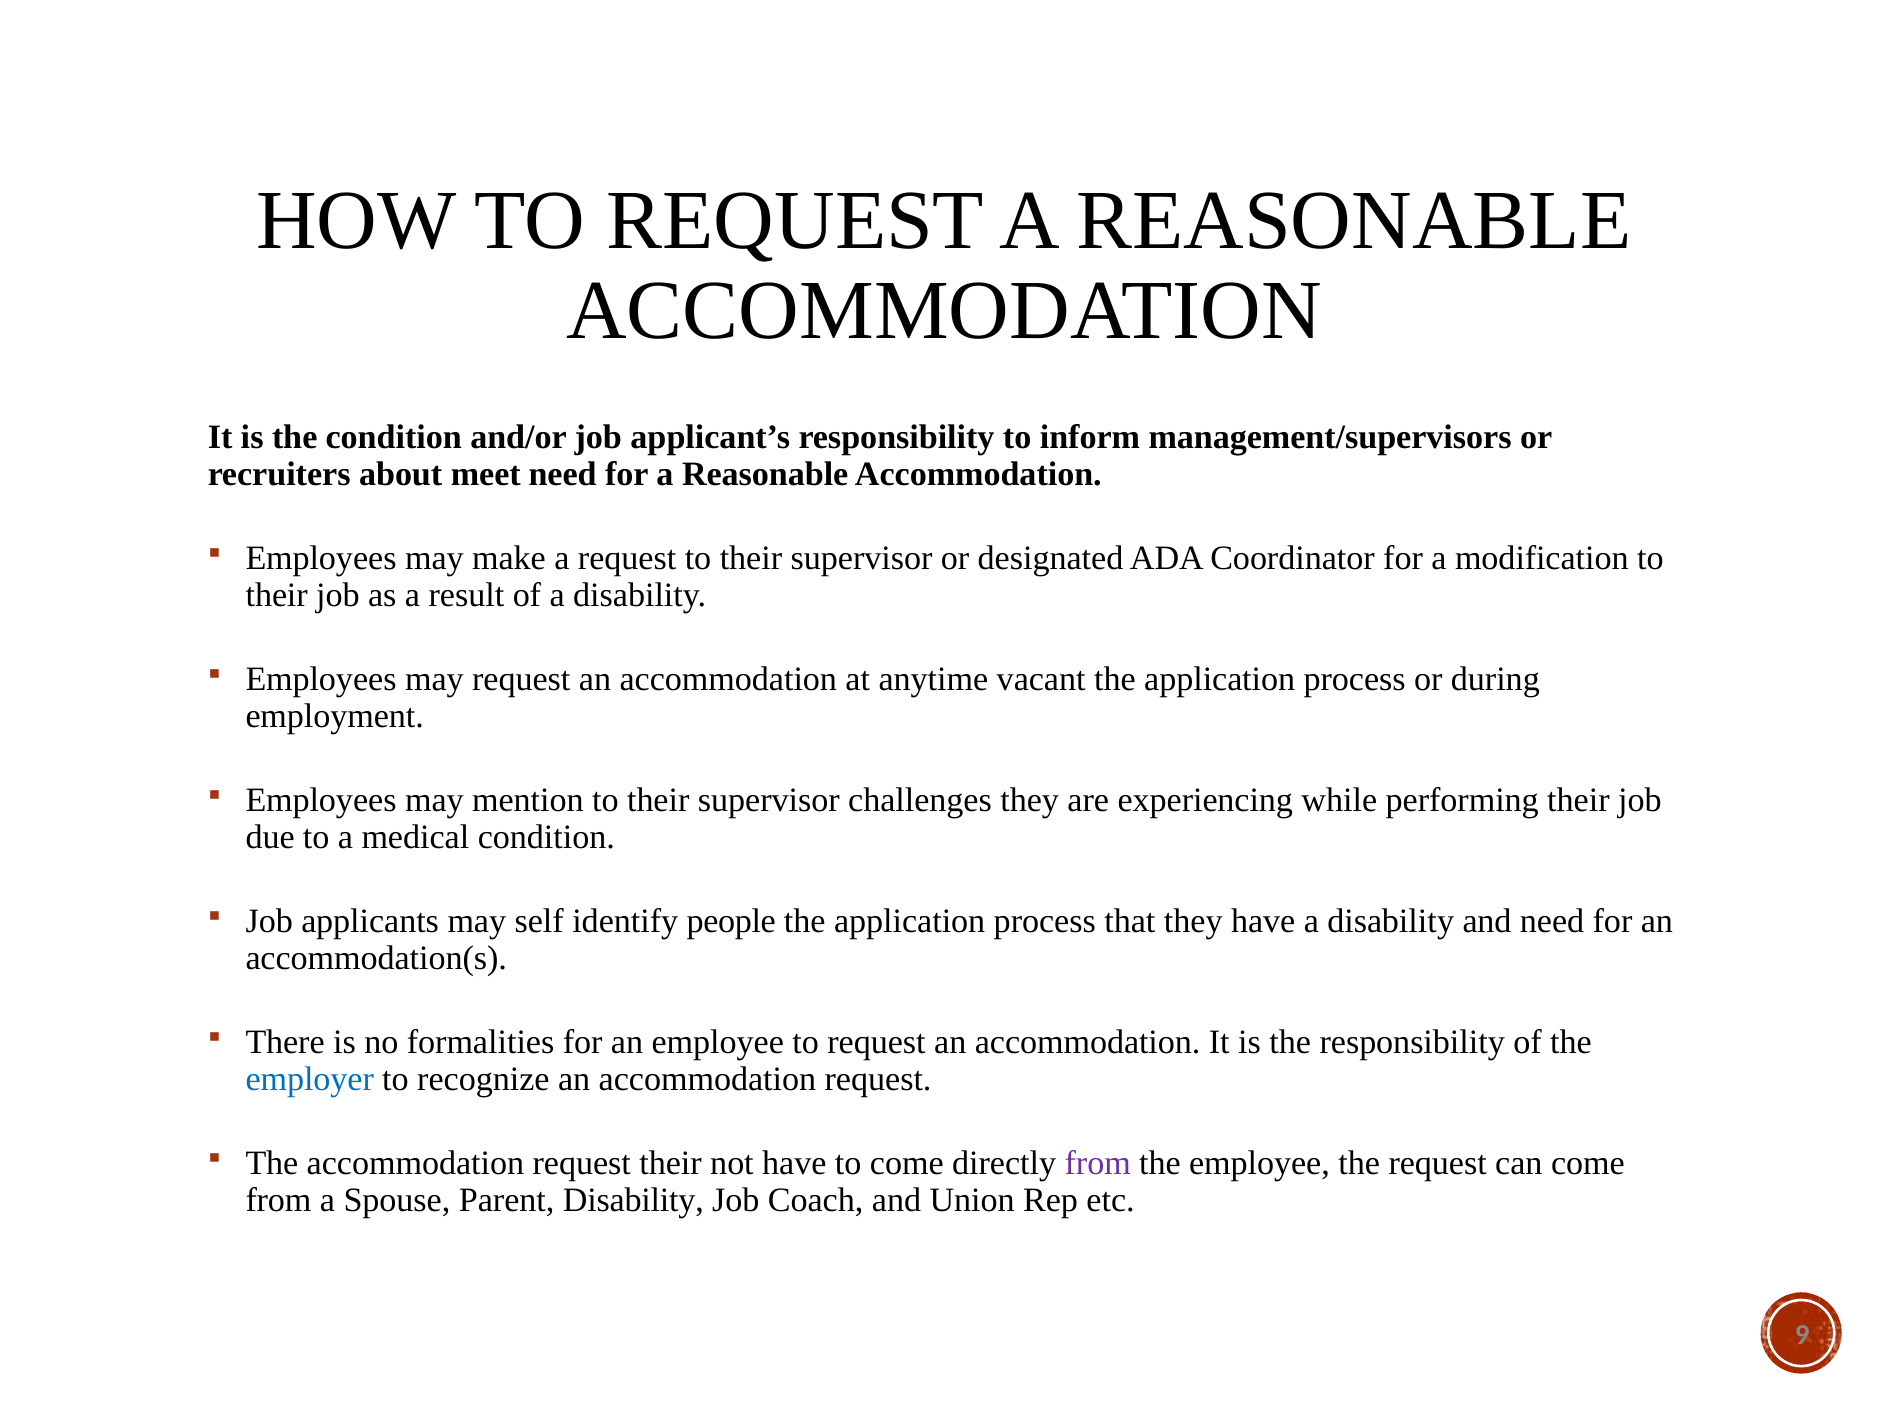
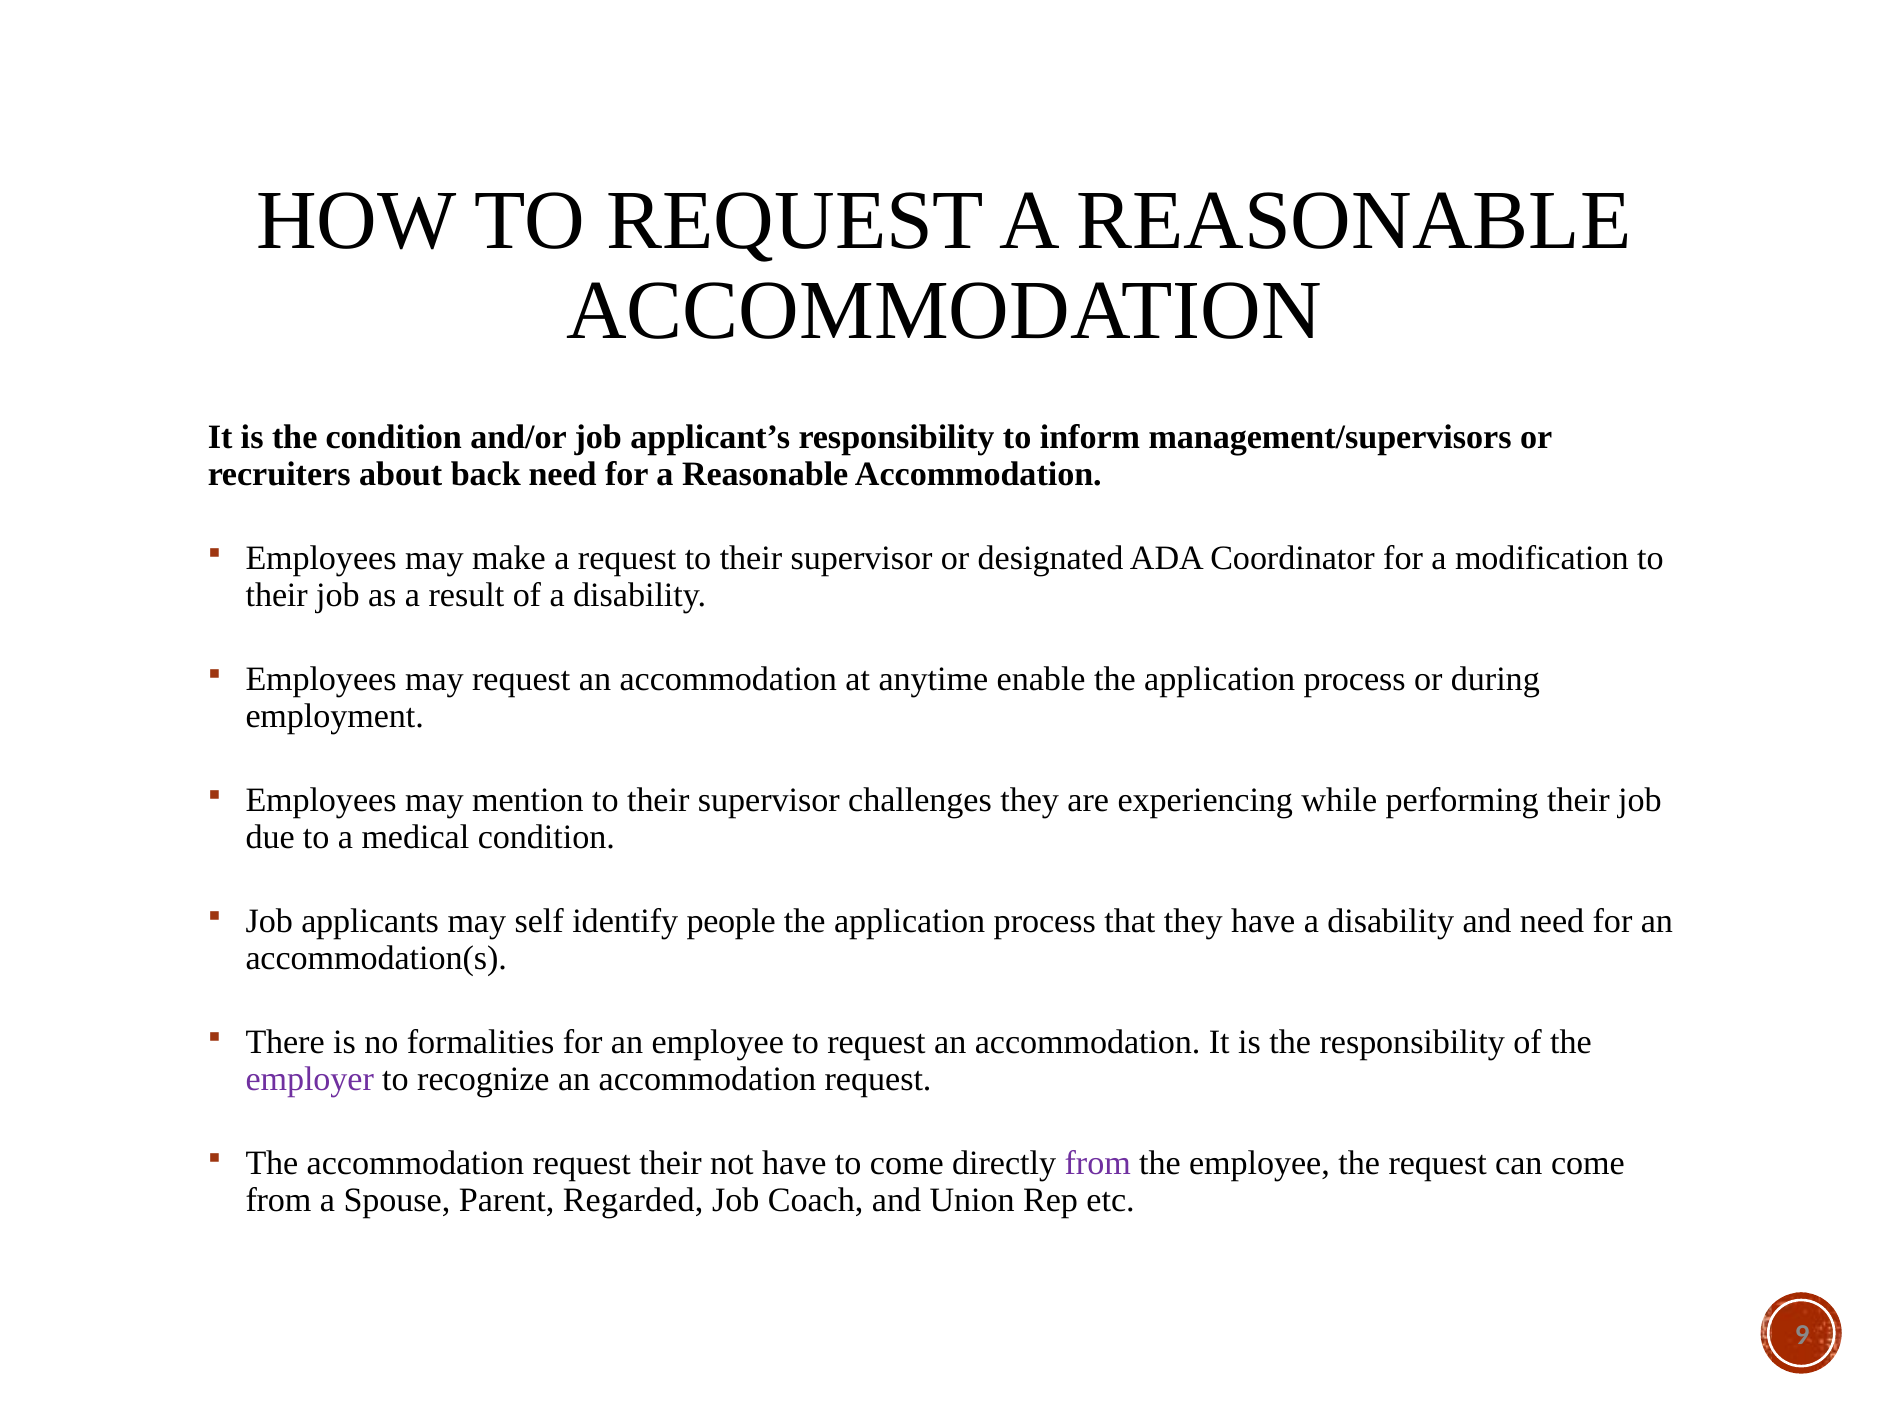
meet: meet -> back (486, 474)
vacant: vacant -> enable (1041, 679)
employer colour: blue -> purple (310, 1079)
Parent Disability: Disability -> Regarded (633, 1200)
